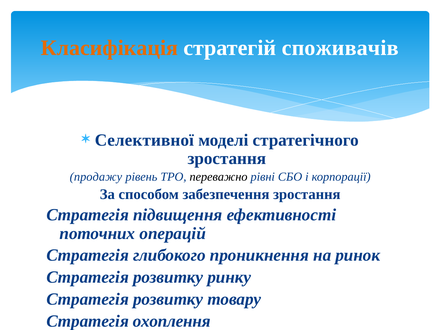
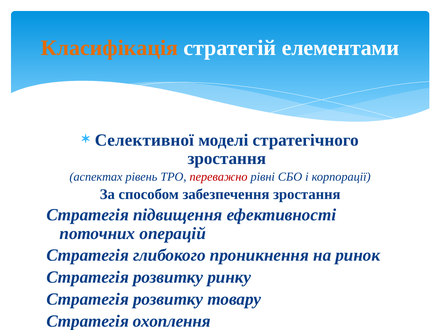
споживачів: споживачів -> елементами (340, 48)
продажу: продажу -> аспектах (96, 177)
переважно colour: black -> red (219, 177)
